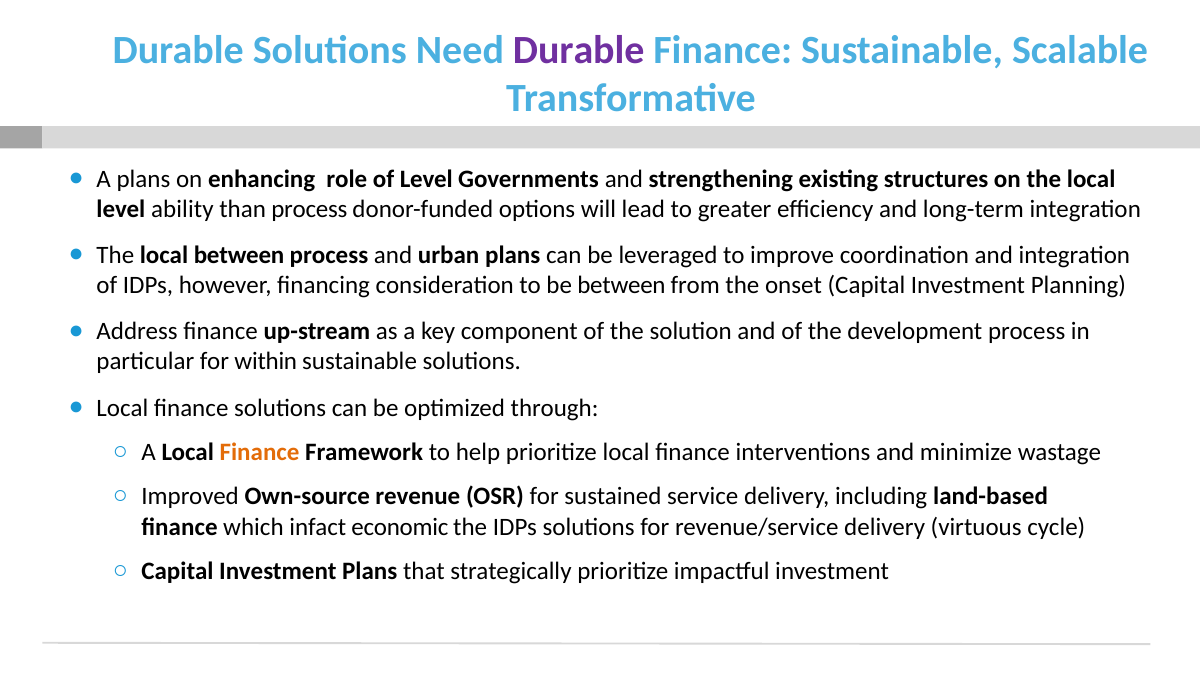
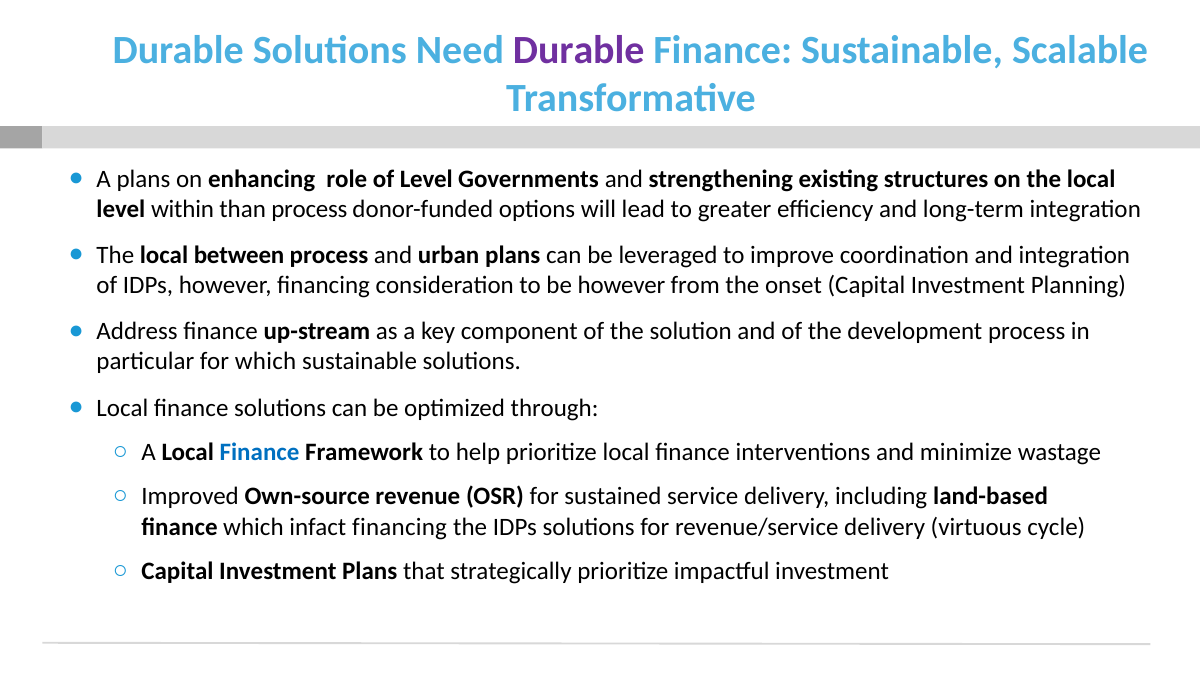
ability: ability -> within (183, 209)
be between: between -> however (621, 285)
for within: within -> which (266, 362)
Finance colour: orange -> blue (260, 452)
infact economic: economic -> financing (400, 527)
